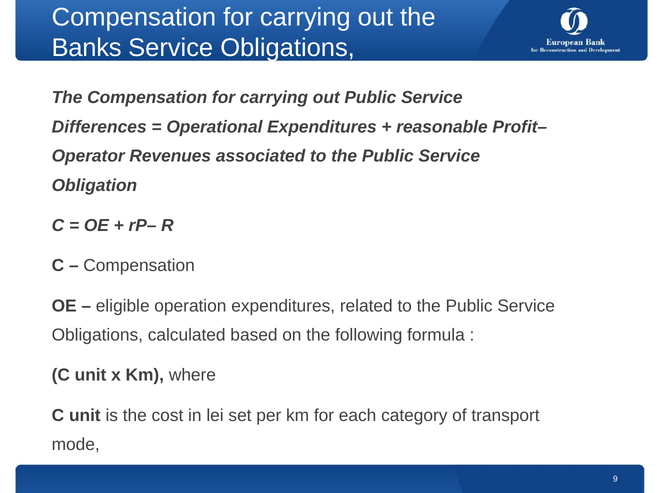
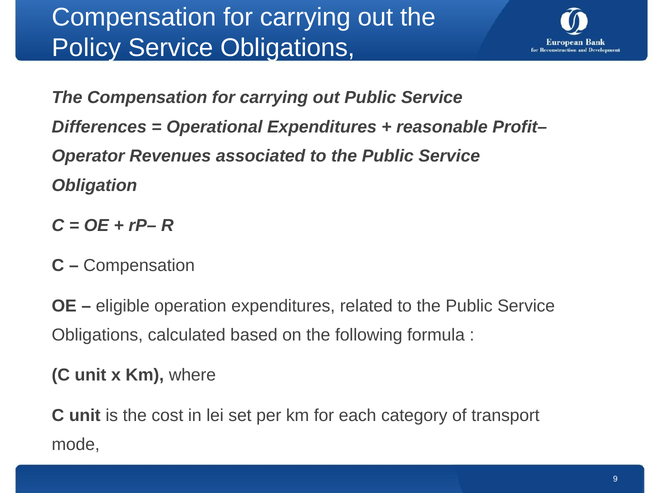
Banks: Banks -> Policy (86, 48)
